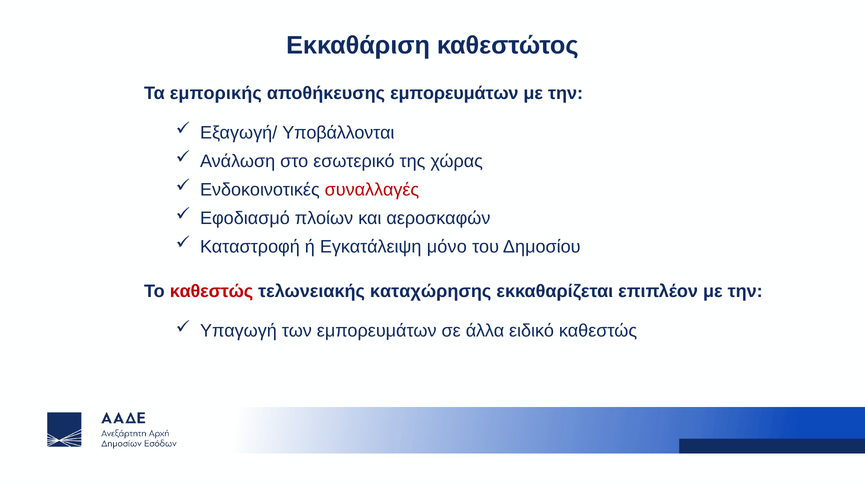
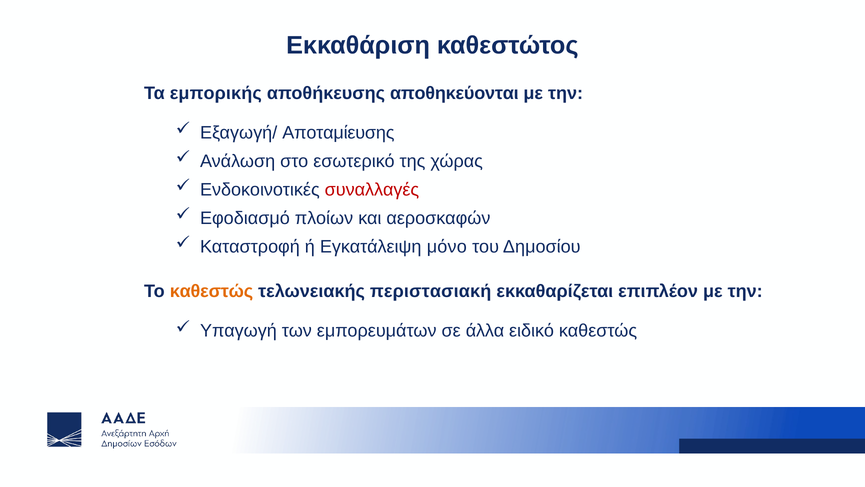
αποθήκευσης εμπορευμάτων: εμπορευμάτων -> αποθηκεύονται (454, 93)
Υποβάλλονται: Υποβάλλονται -> Αποταμίευσης (338, 132)
καθεστώς colour: red -> orange (211, 291)
καταχώρησης: καταχώρησης -> περιστασιακή (431, 291)
